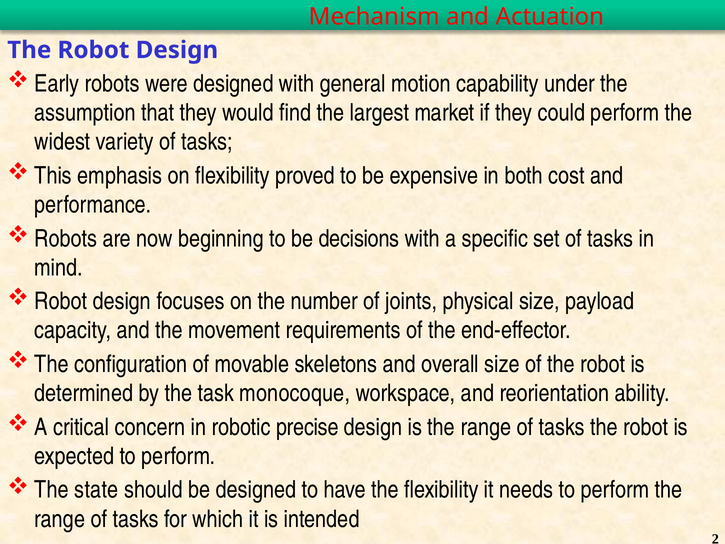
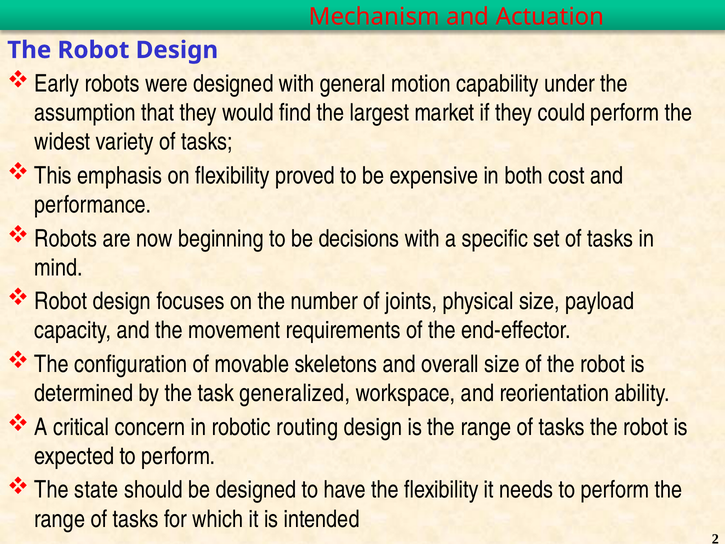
monocoque: monocoque -> generalized (295, 393)
precise: precise -> routing (307, 427)
